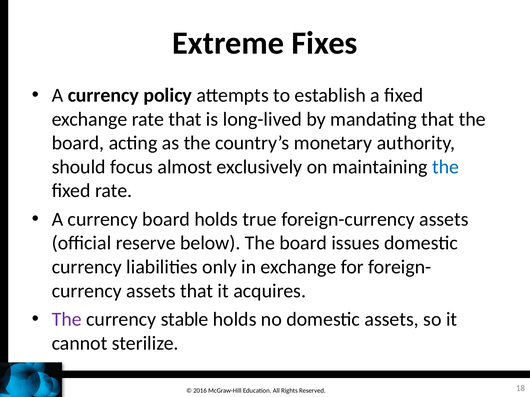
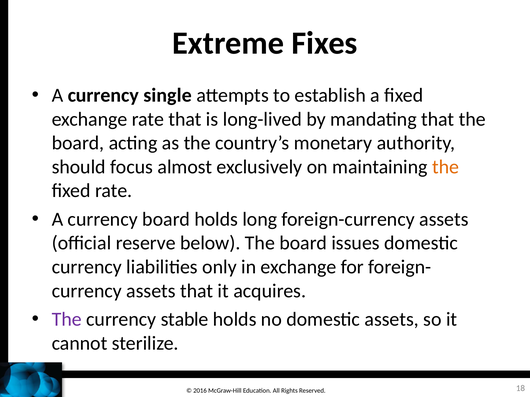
policy: policy -> single (168, 95)
the colour: blue -> orange (446, 167)
true: true -> long (260, 220)
